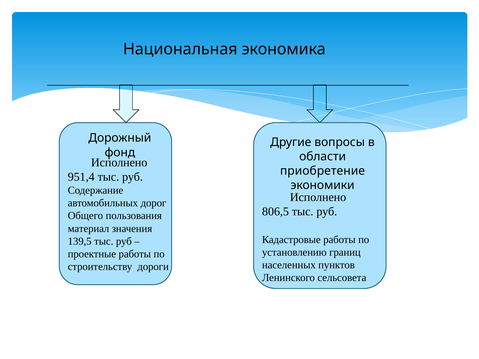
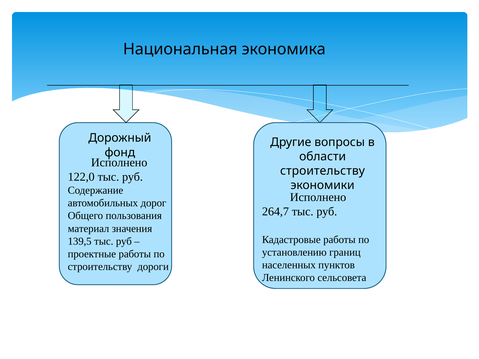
приобретение: приобретение -> строительству (323, 171)
951,4: 951,4 -> 122,0 (81, 177)
806,5: 806,5 -> 264,7 (276, 212)
